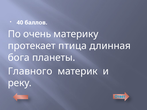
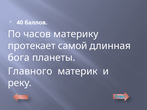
очень: очень -> часов (37, 34)
птица: птица -> самой (73, 46)
